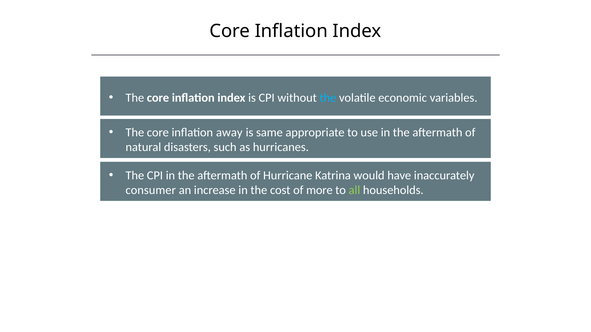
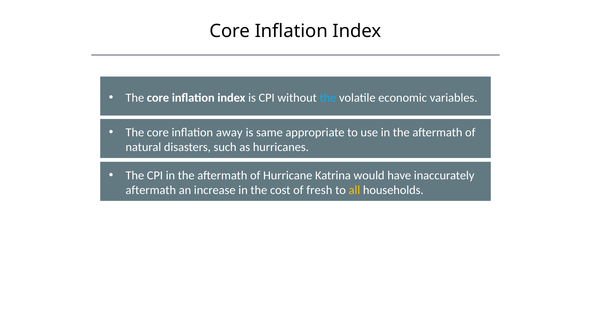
consumer: consumer -> aftermath (151, 190)
more: more -> fresh (319, 190)
all colour: light green -> yellow (354, 190)
